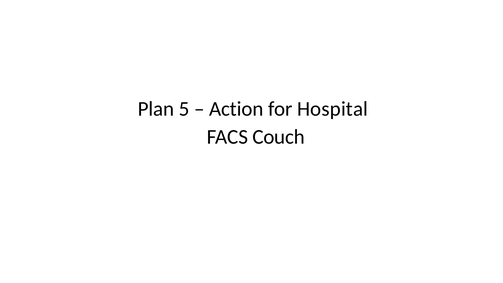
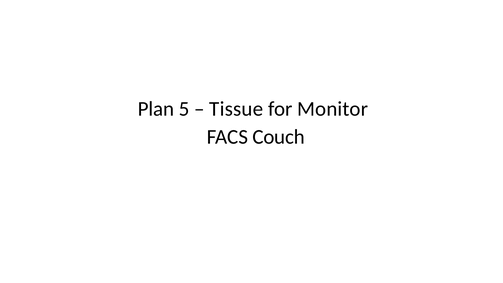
Action: Action -> Tissue (236, 109)
Hospital: Hospital -> Monitor (333, 109)
